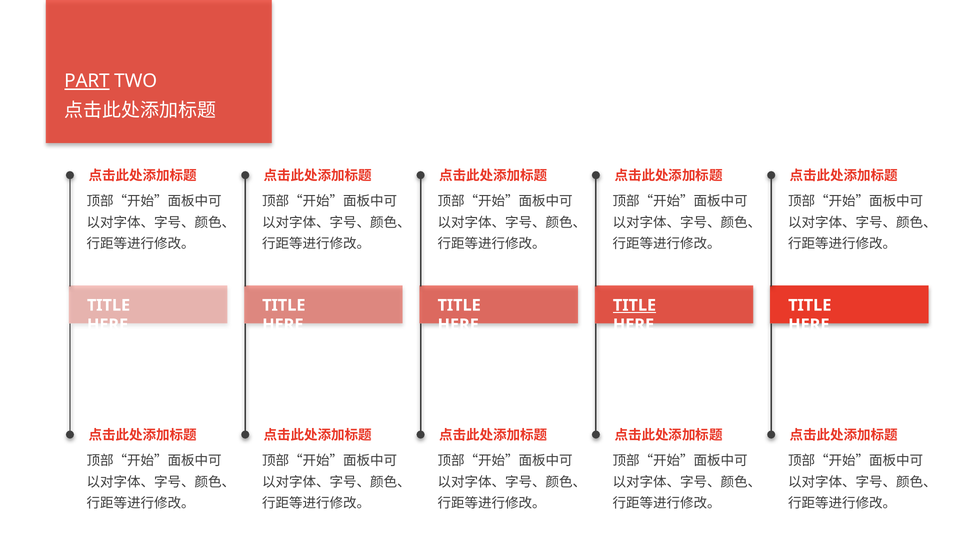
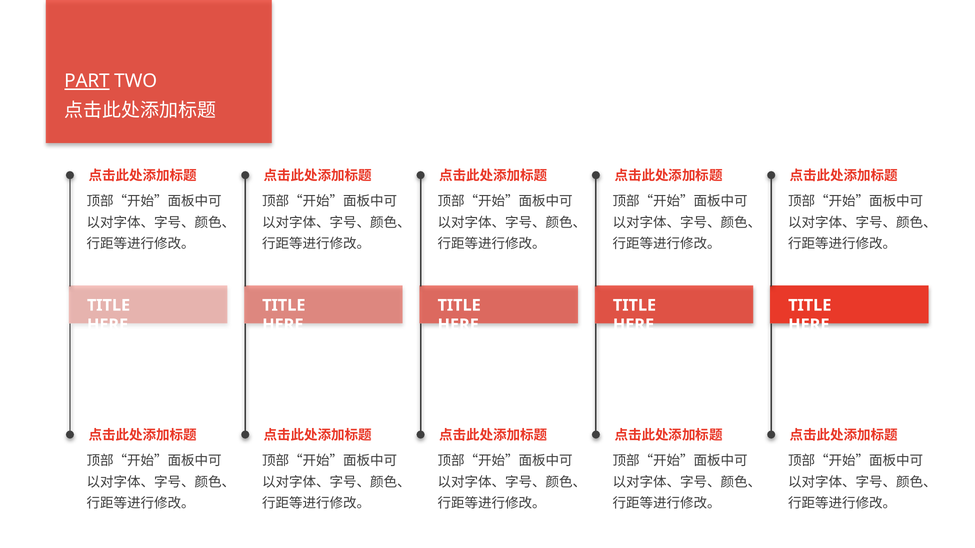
TITLE underline: present -> none (634, 306)
